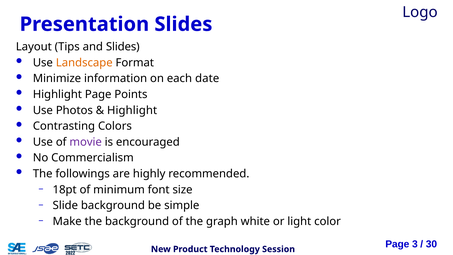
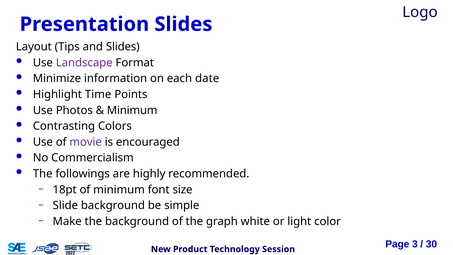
Landscape colour: orange -> purple (84, 63)
Highlight Page: Page -> Time (98, 94)
Highlight: Highlight -> Minimum (132, 110)
